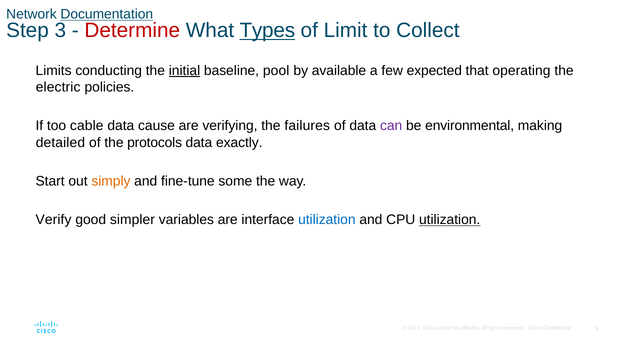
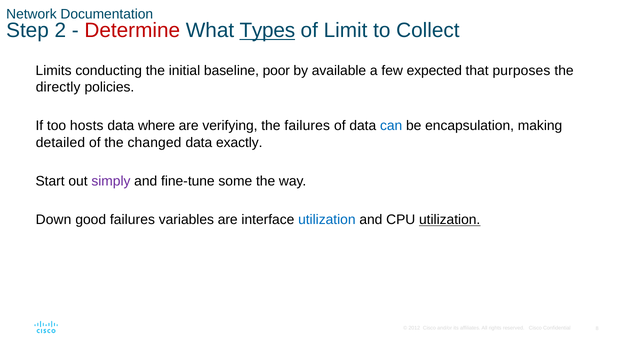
Documentation underline: present -> none (107, 14)
3: 3 -> 2 (60, 31)
initial underline: present -> none (184, 71)
pool: pool -> poor (276, 71)
operating: operating -> purposes (521, 71)
electric: electric -> directly (58, 87)
cable: cable -> hosts (87, 126)
cause: cause -> where (157, 126)
can colour: purple -> blue (391, 126)
environmental: environmental -> encapsulation (470, 126)
protocols: protocols -> changed (154, 142)
simply colour: orange -> purple (111, 181)
Verify: Verify -> Down (54, 220)
good simpler: simpler -> failures (132, 220)
